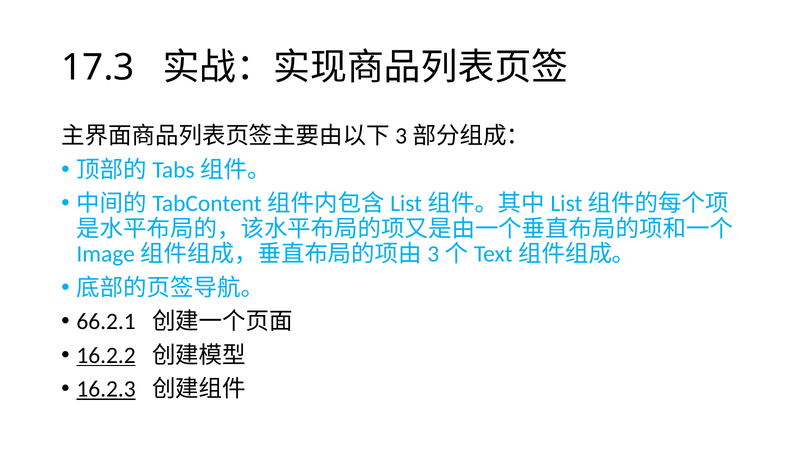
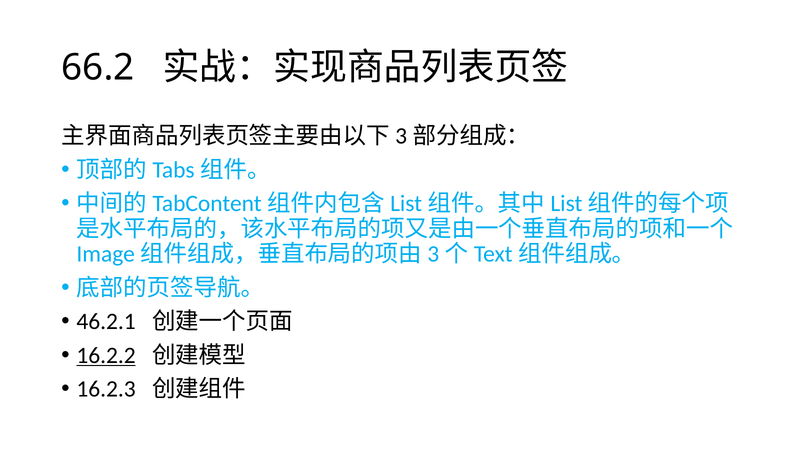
17.3: 17.3 -> 66.2 (98, 68)
66.2.1: 66.2.1 -> 46.2.1 (106, 322)
16.2.3 underline: present -> none (106, 389)
